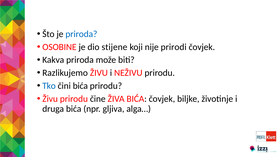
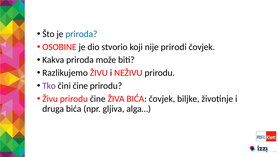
stijene: stijene -> stvorio (115, 47)
Tko colour: blue -> purple (49, 85)
čini bića: bića -> čine (80, 85)
